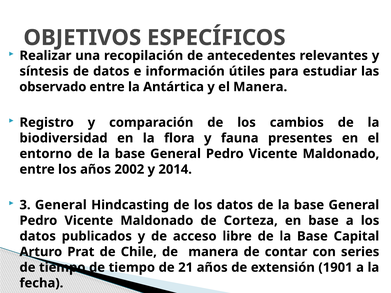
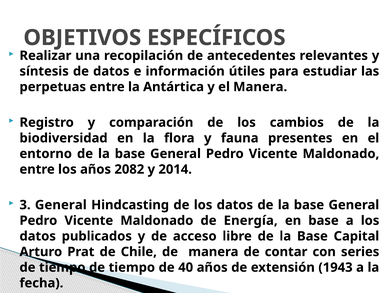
observado: observado -> perpetuas (53, 87)
2002: 2002 -> 2082 (129, 169)
Corteza: Corteza -> Energía (251, 221)
21: 21 -> 40 (186, 268)
1901: 1901 -> 1943 (335, 268)
